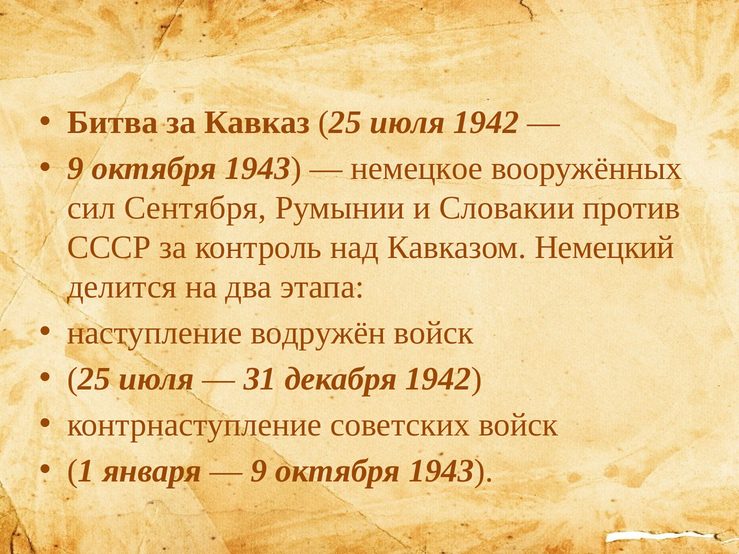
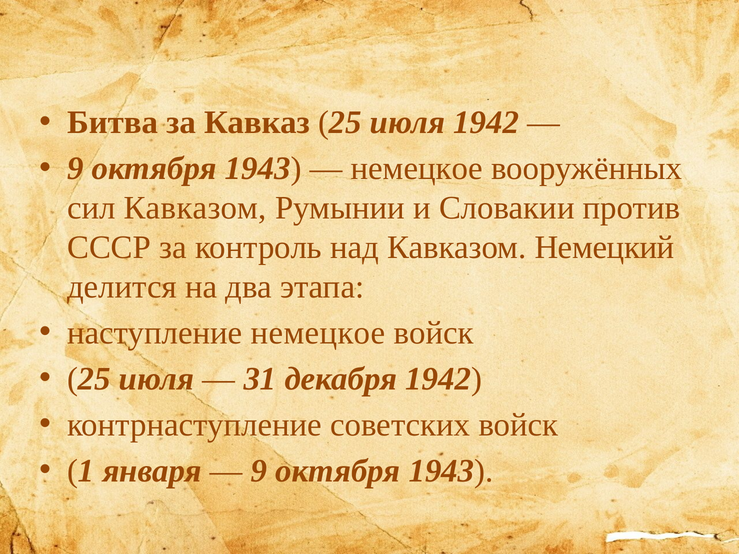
сил Сентября: Сентября -> Кавказом (195, 208)
наступление водружён: водружён -> немецкое (318, 333)
